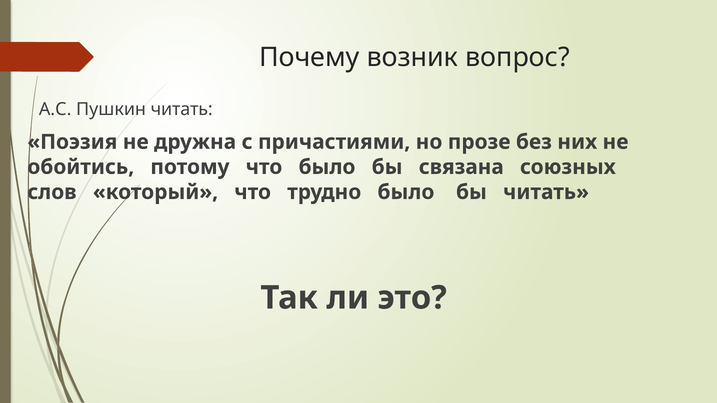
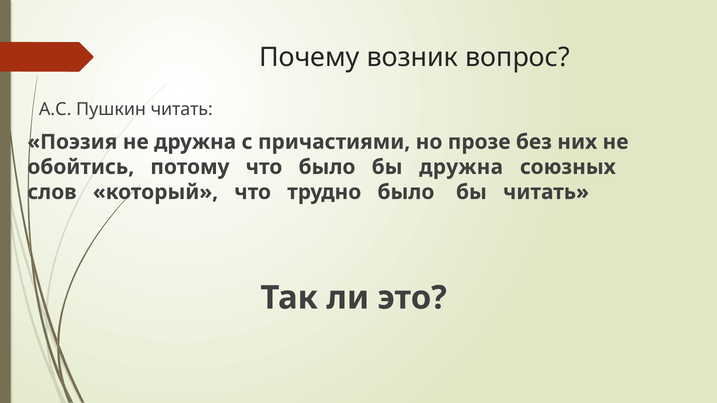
бы связана: связана -> дружна (461, 167)
